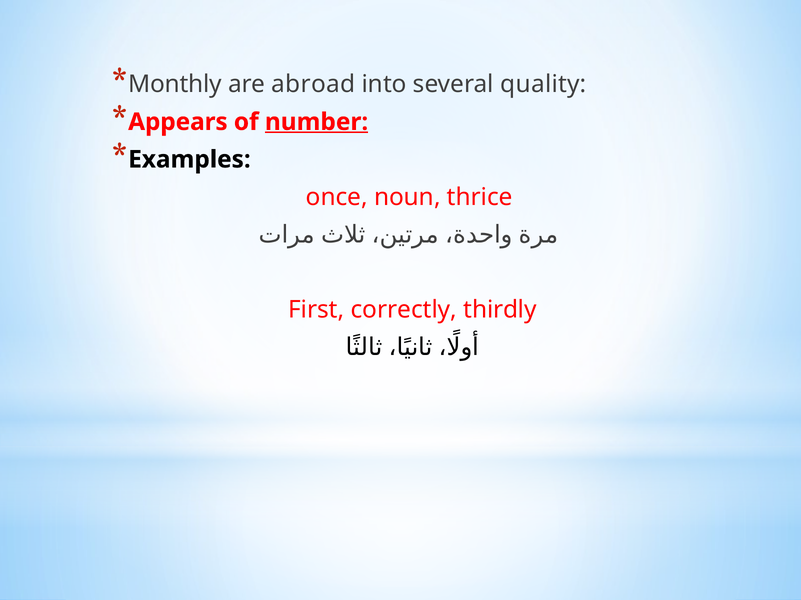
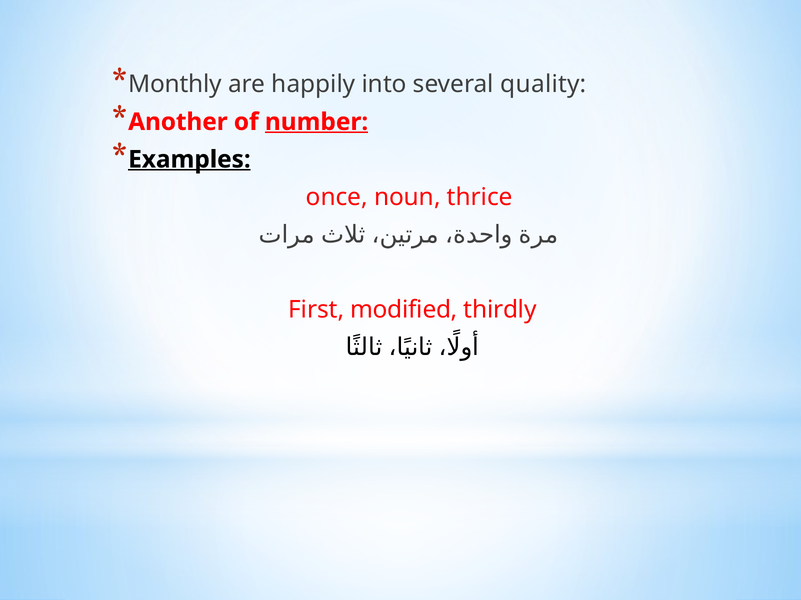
abroad: abroad -> happily (313, 84)
Appears: Appears -> Another (178, 122)
Examples underline: none -> present (189, 160)
correctly: correctly -> modified (404, 310)
